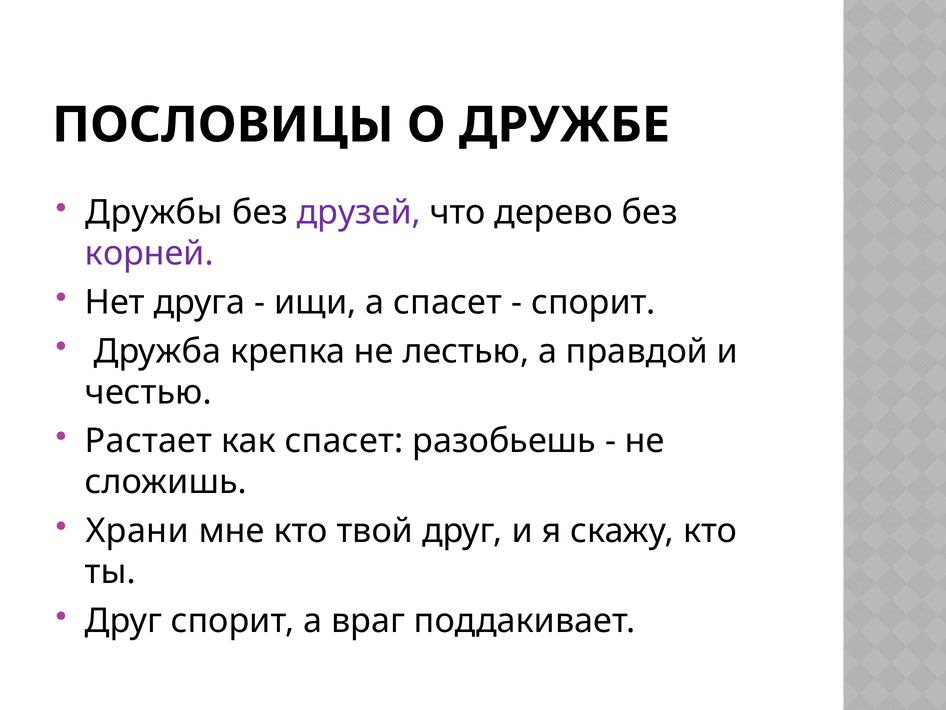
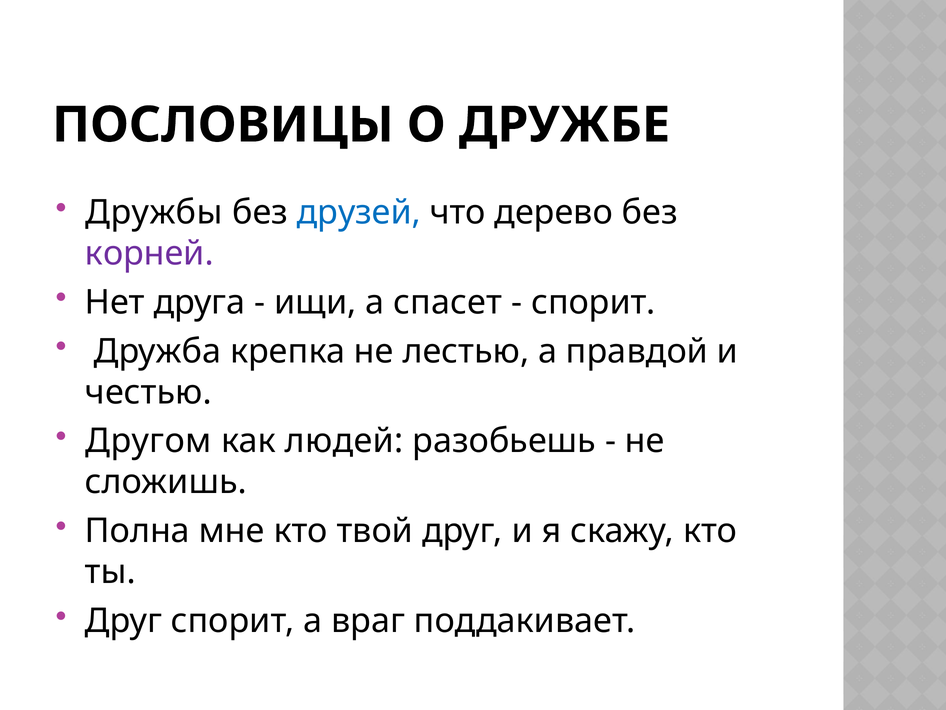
друзей colour: purple -> blue (359, 212)
Растает: Растает -> Другом (149, 441)
как спасет: спасет -> людей (344, 441)
Храни: Храни -> Полна (137, 531)
